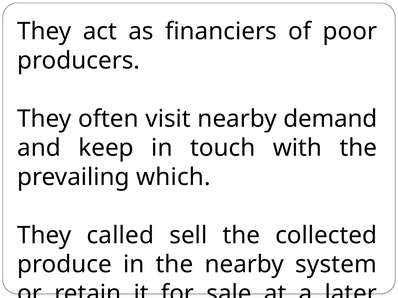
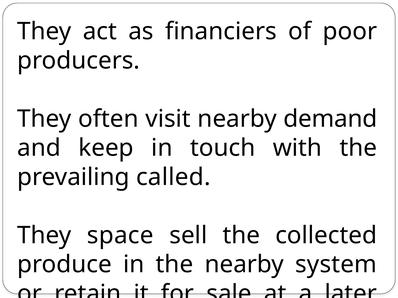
which: which -> called (173, 177)
called: called -> space (120, 236)
